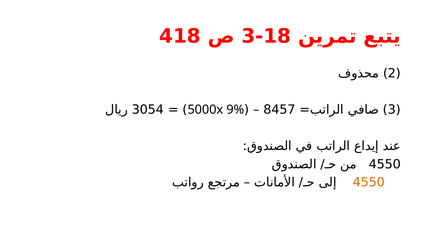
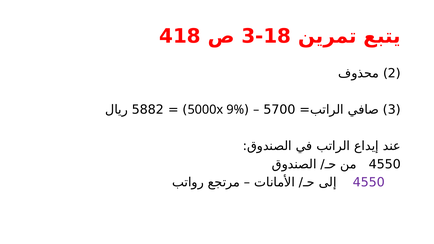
3054: 3054 -> 5882 (148, 110)
8457: 8457 -> 5700 (279, 110)
4550 colour: orange -> purple (369, 183)
